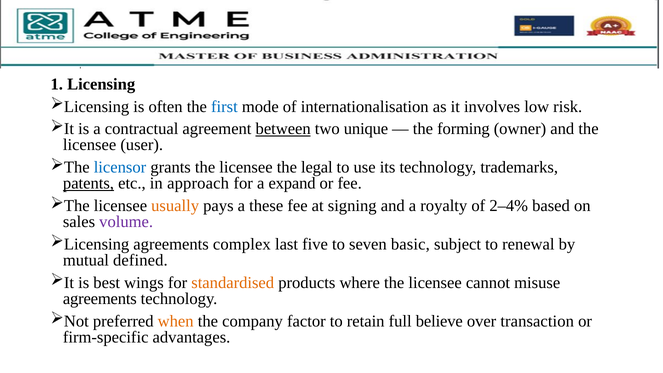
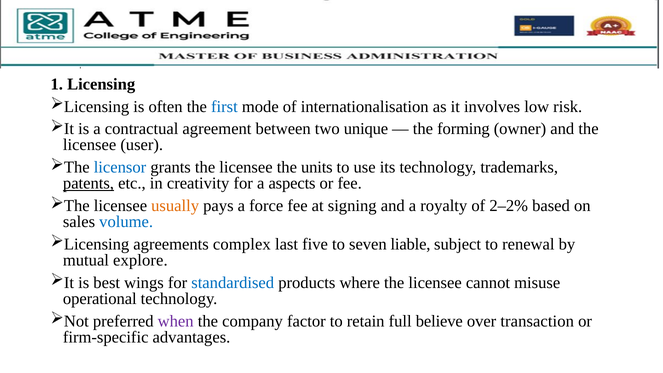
between underline: present -> none (283, 129)
legal: legal -> units (317, 167)
approach: approach -> creativity (198, 183)
expand: expand -> aspects (292, 183)
these: these -> force (266, 206)
2–4%: 2–4% -> 2–2% (509, 206)
volume colour: purple -> blue (126, 222)
basic: basic -> liable (411, 244)
defined: defined -> explore (140, 260)
standardised colour: orange -> blue (233, 283)
agreements: agreements -> operational (100, 299)
when colour: orange -> purple (176, 321)
